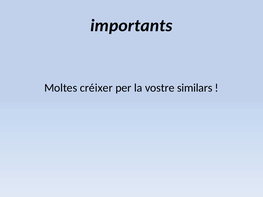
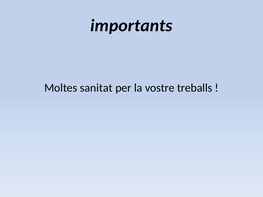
créixer: créixer -> sanitat (96, 88)
similars: similars -> treballs (195, 88)
